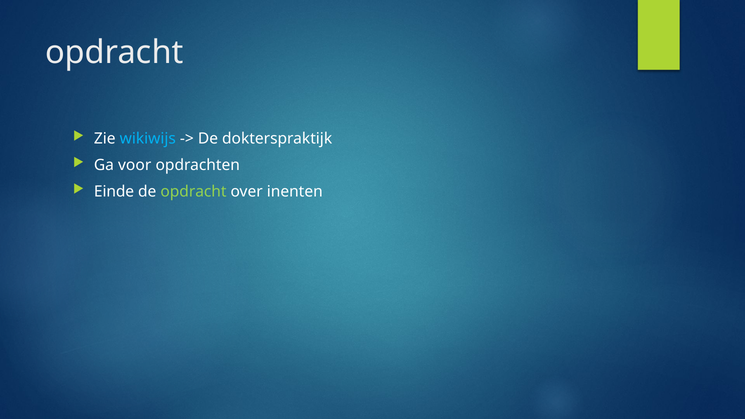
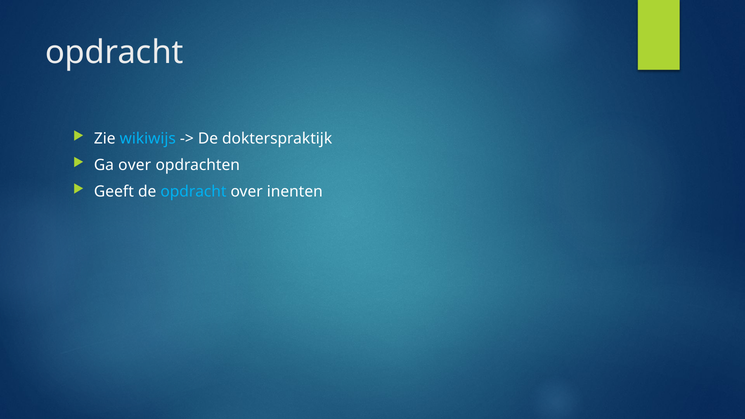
Ga voor: voor -> over (135, 165)
Einde: Einde -> Geeft (114, 191)
opdracht colour: light green -> light blue (194, 191)
